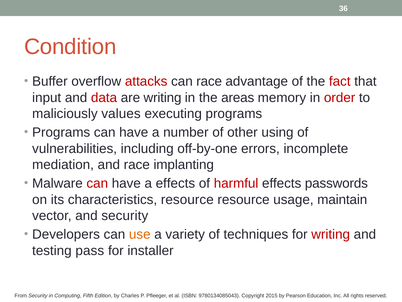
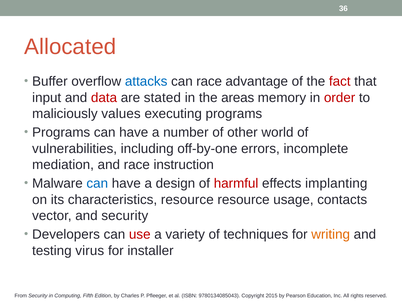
Condition: Condition -> Allocated (70, 47)
attacks colour: red -> blue (146, 81)
are writing: writing -> stated (162, 97)
using: using -> world (277, 132)
implanting: implanting -> instruction (184, 164)
can colour: red -> blue (97, 183)
a effects: effects -> design (175, 183)
passwords: passwords -> implanting (336, 183)
maintain: maintain -> contacts (342, 199)
use colour: orange -> red (140, 234)
writing colour: red -> orange (331, 234)
pass: pass -> virus (90, 250)
